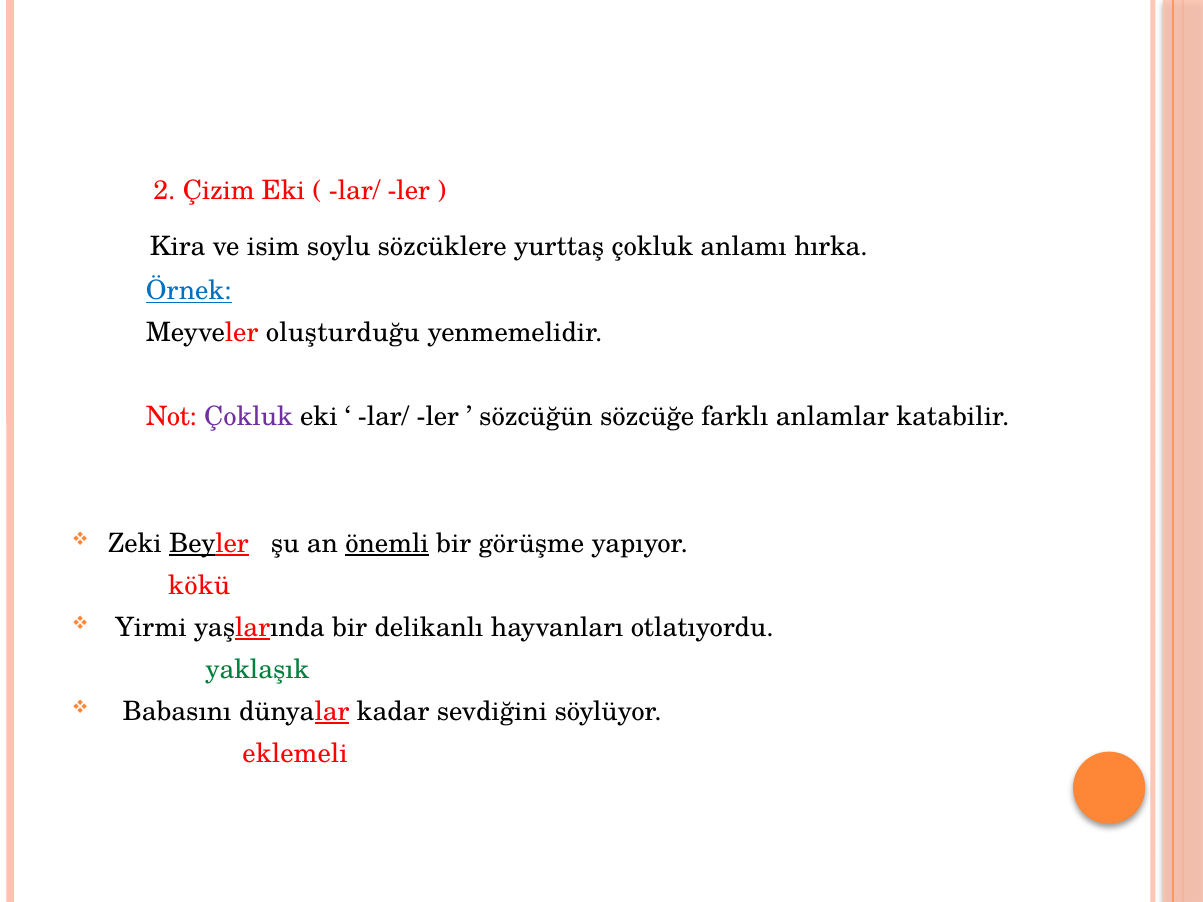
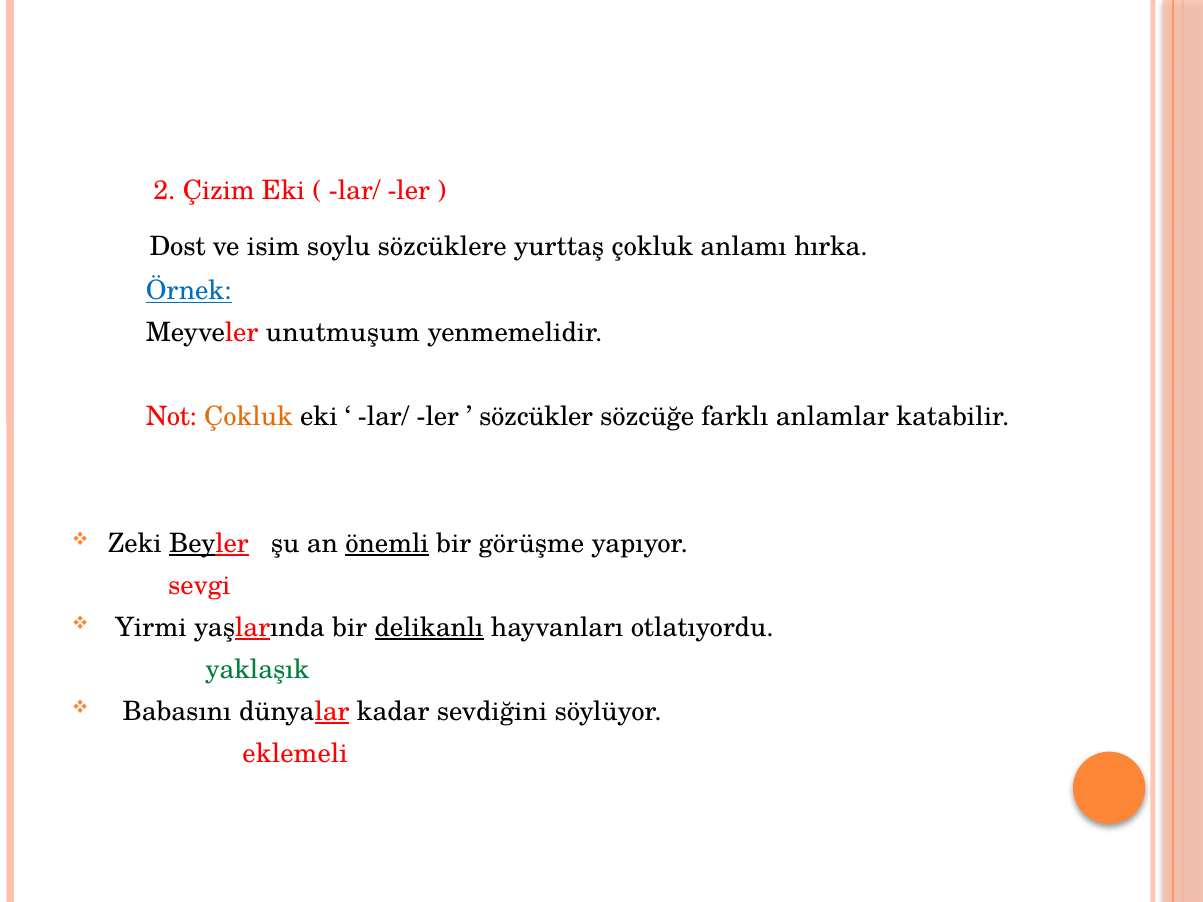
Kira: Kira -> Dost (178, 246)
oluşturduğu: oluşturduğu -> unutmuşum (343, 333)
Çokluk colour: purple -> orange (248, 417)
sözcüğün: sözcüğün -> sözcükler (536, 417)
kökü: kökü -> sevgi (199, 585)
delikanlı underline: none -> present (429, 628)
